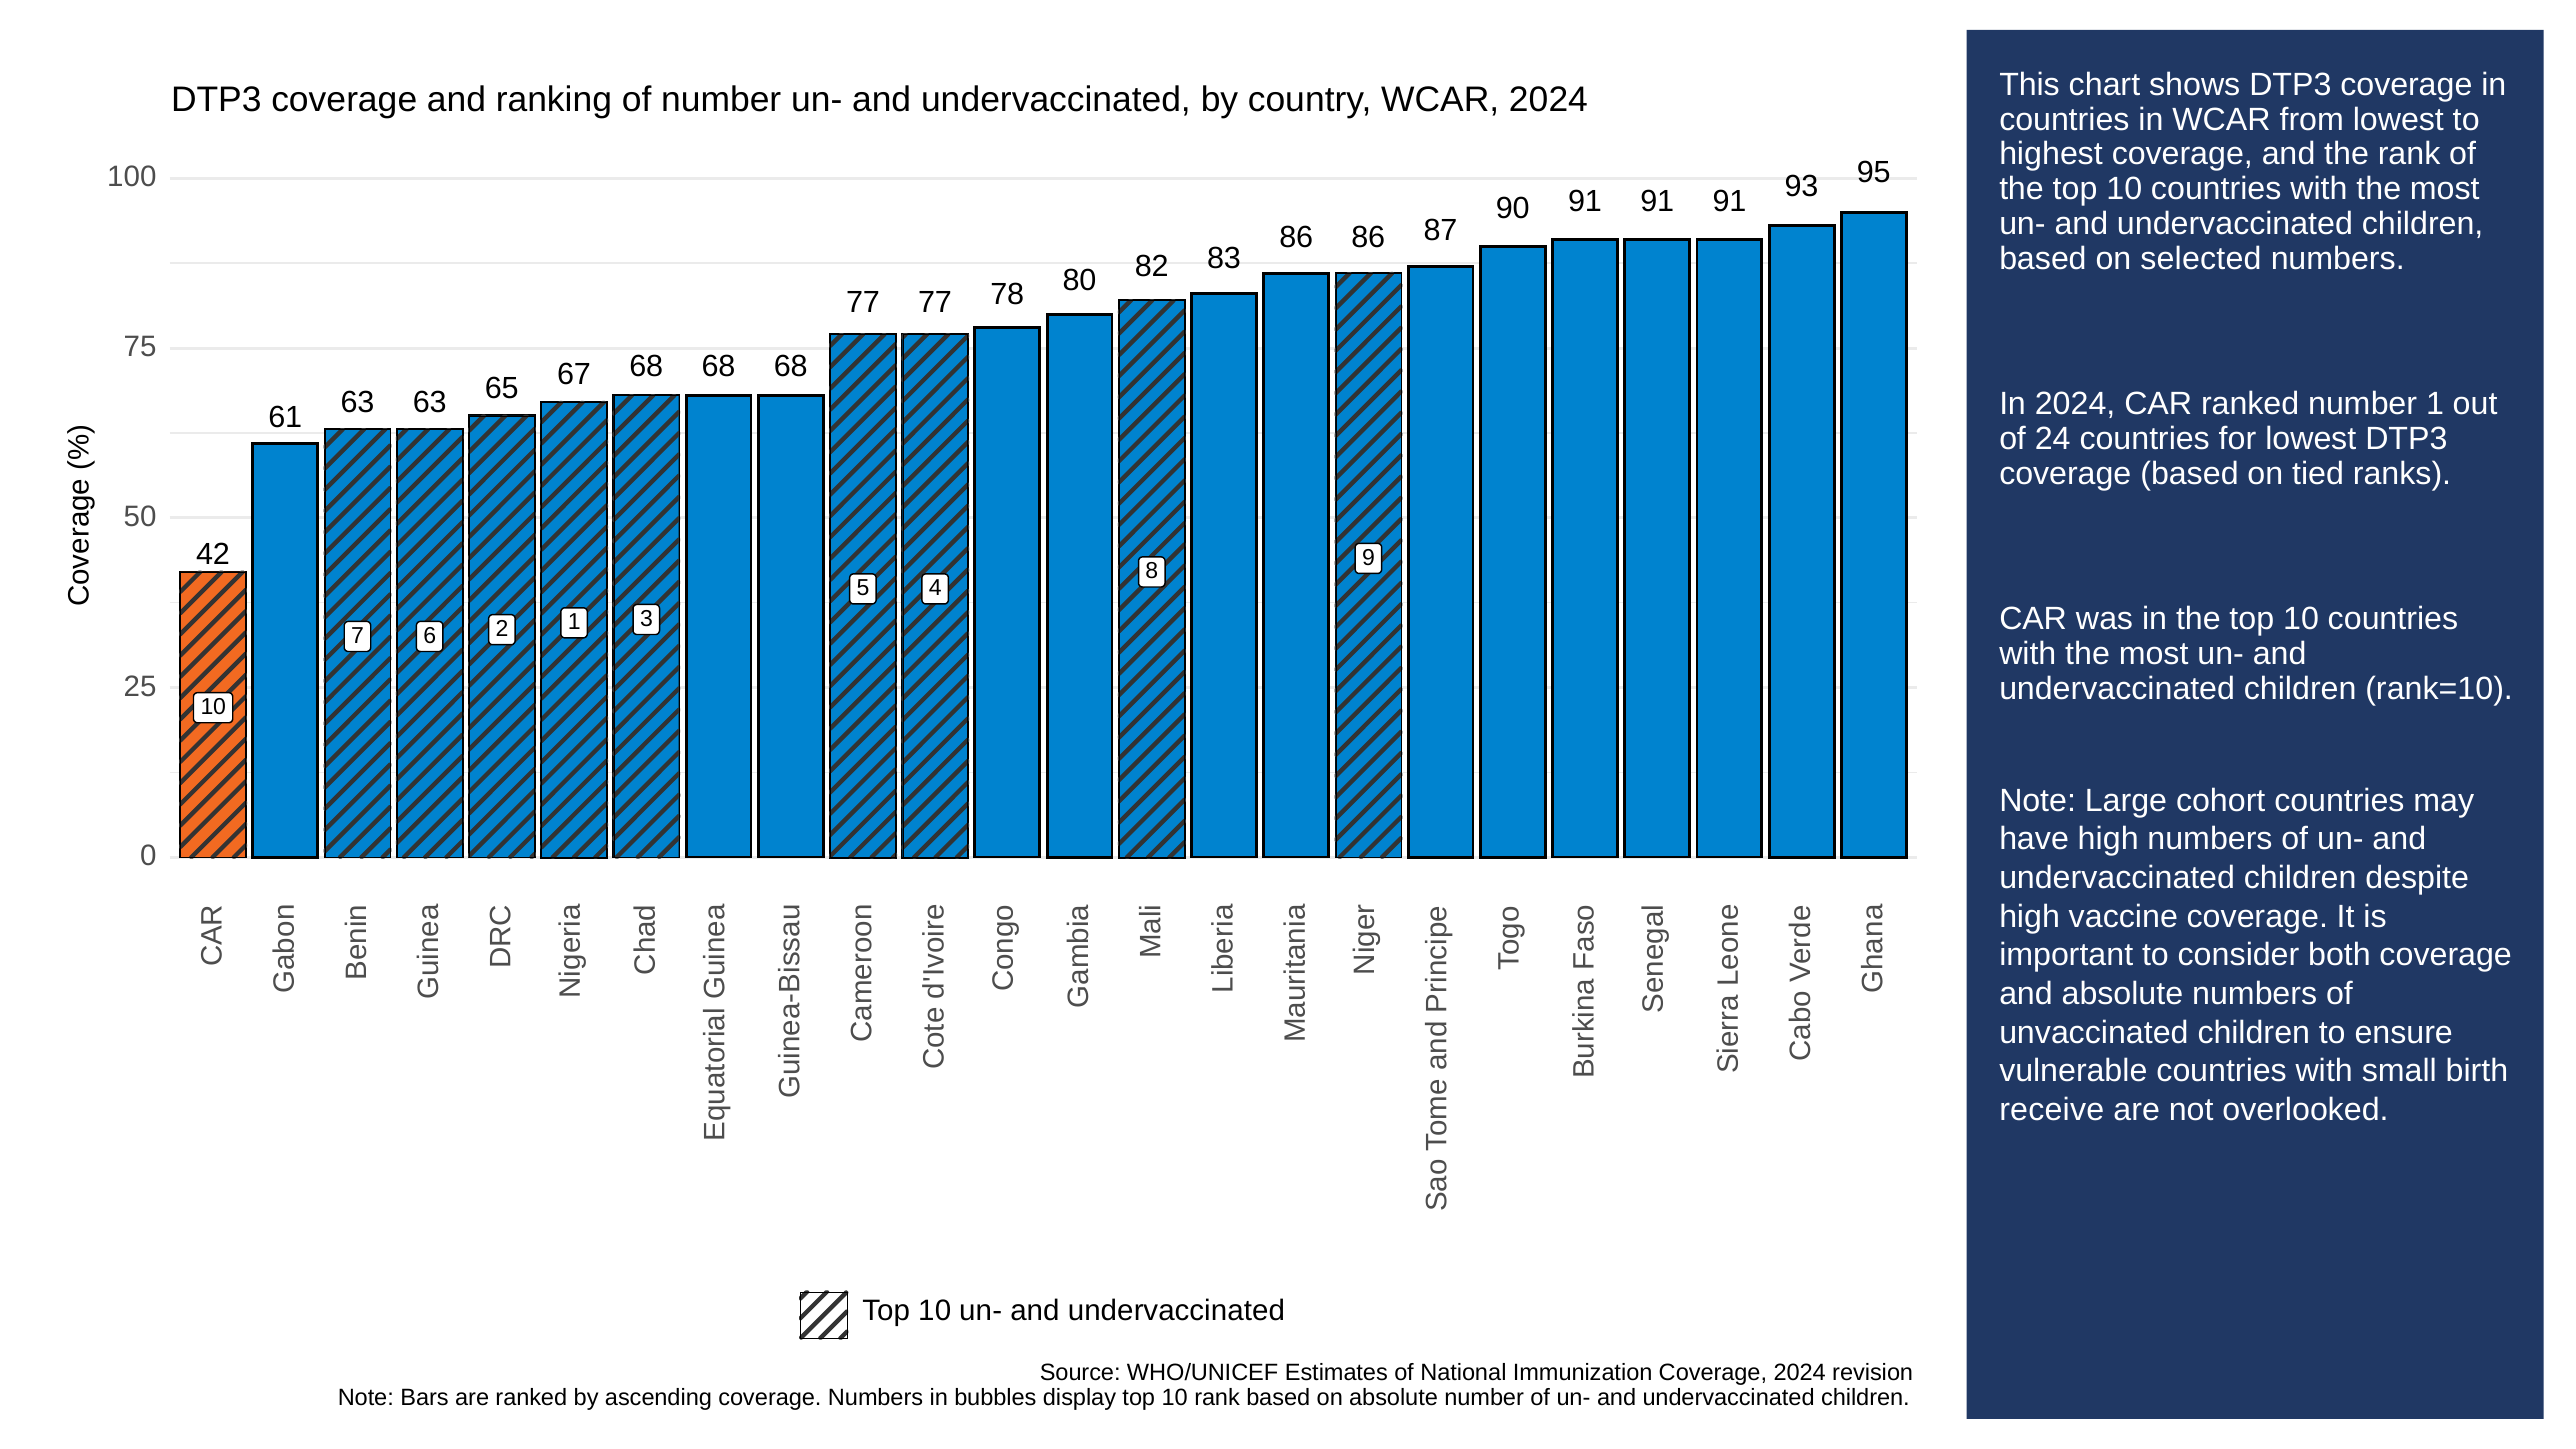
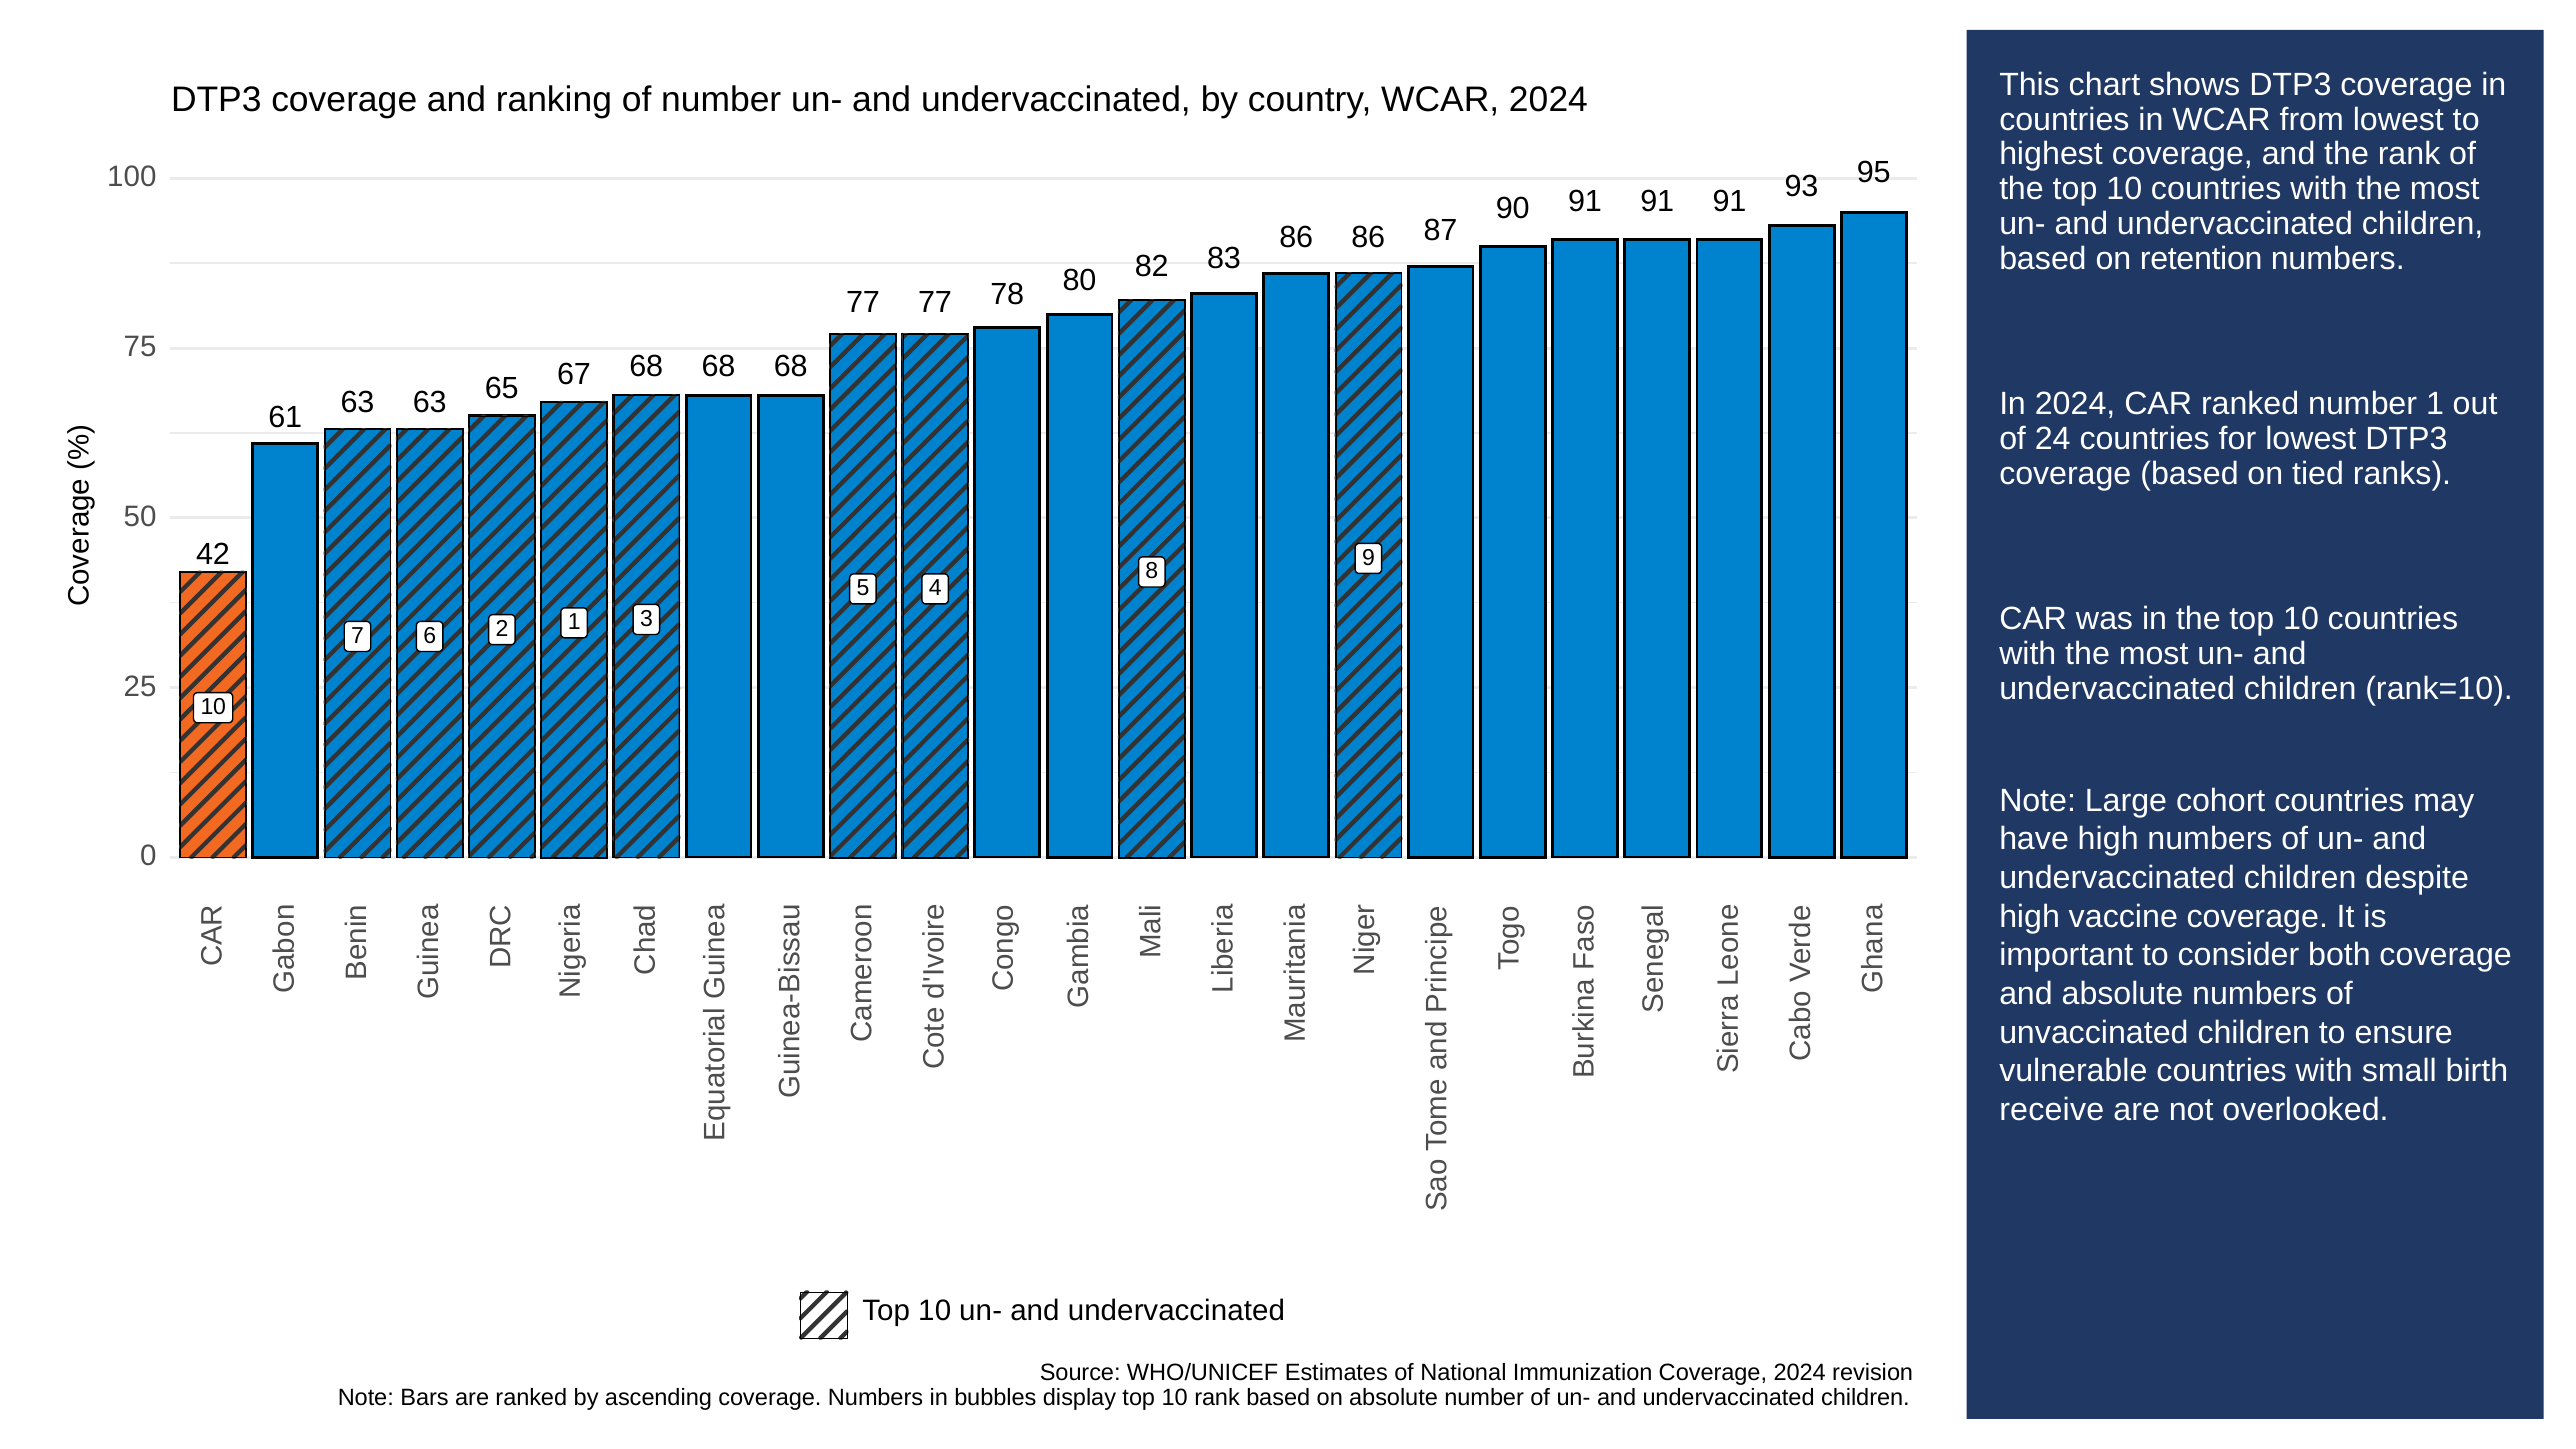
selected: selected -> retention (2201, 258)
